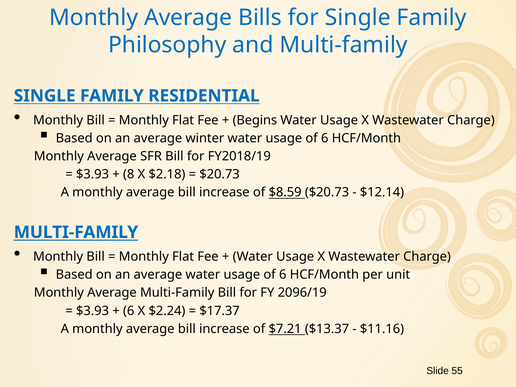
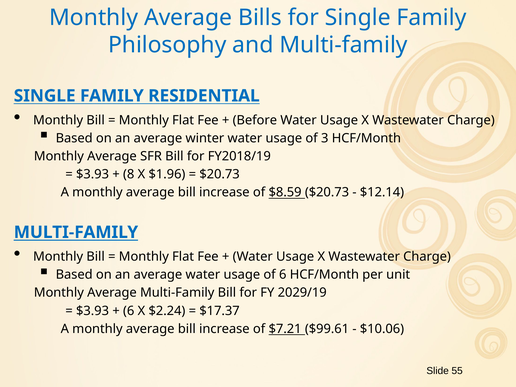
Begins: Begins -> Before (255, 120)
6: 6 -> 3 (325, 138)
$2.18: $2.18 -> $1.96 (167, 174)
2096/19: 2096/19 -> 2029/19 (302, 293)
$13.37: $13.37 -> $99.61 (327, 329)
$11.16: $11.16 -> $10.06 (382, 329)
